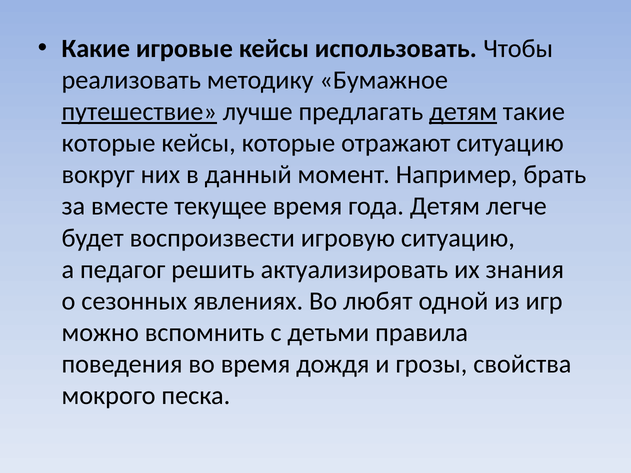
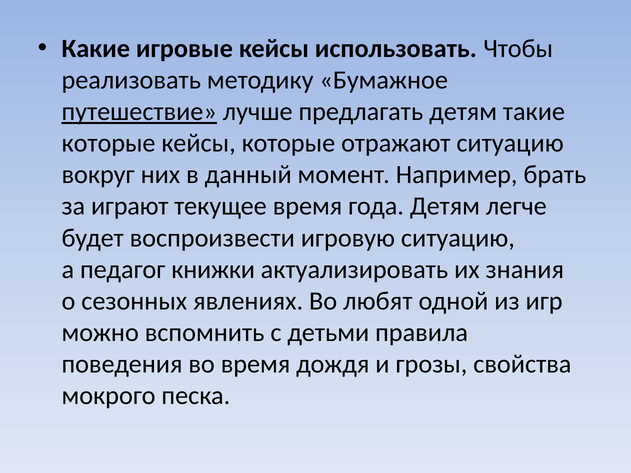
детям underline: present -> none (463, 112)
вместе: вместе -> играют (130, 206)
решить: решить -> книжки (213, 270)
